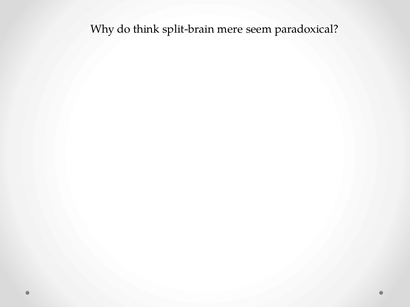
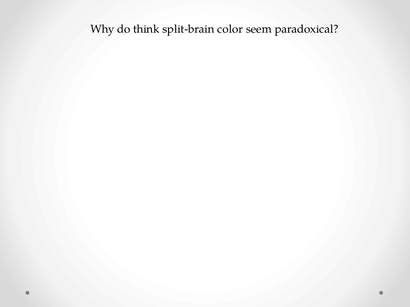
mere: mere -> color (230, 29)
